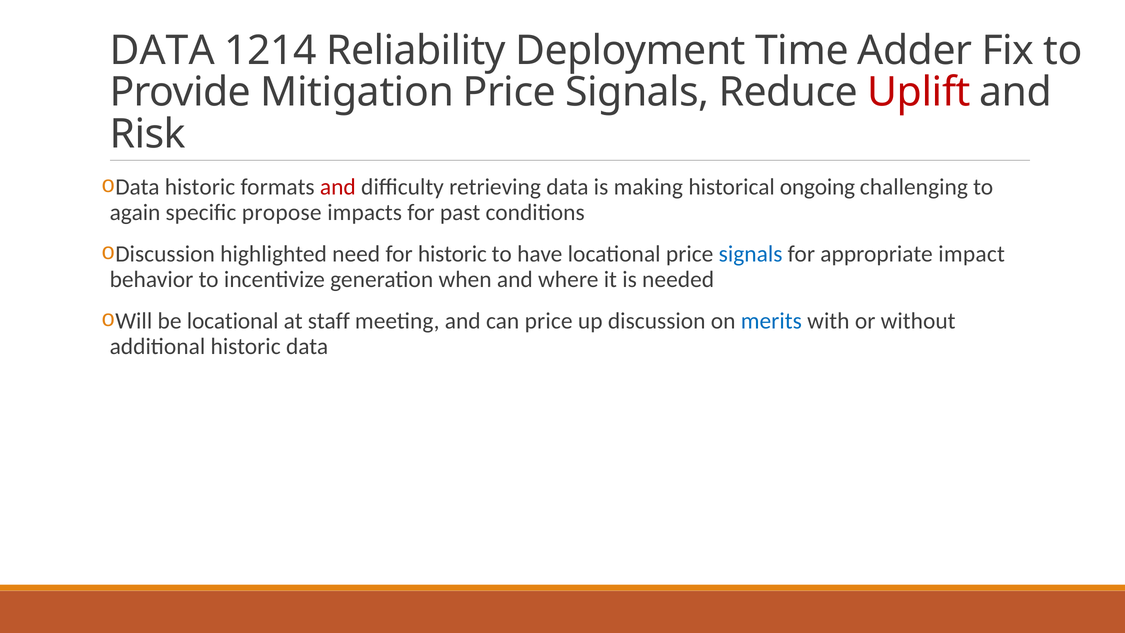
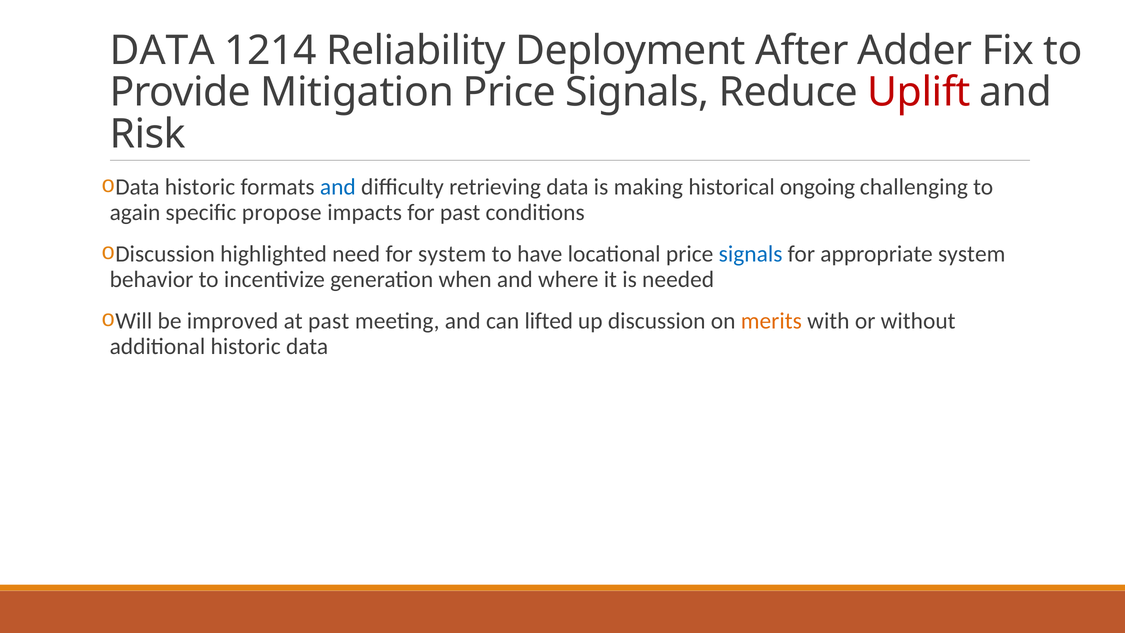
Time: Time -> After (802, 51)
and colour: red -> blue (338, 187)
for historic: historic -> system (452, 254)
appropriate impact: impact -> system (972, 254)
be locational: locational -> improved (233, 321)
at staff: staff -> past (329, 321)
can price: price -> lifted (549, 321)
merits colour: blue -> orange (771, 321)
